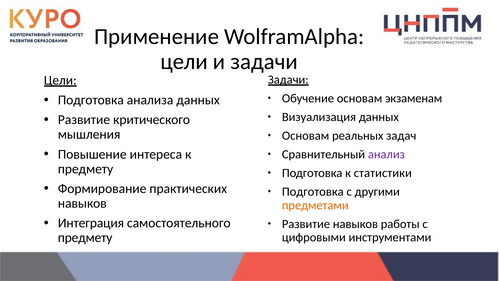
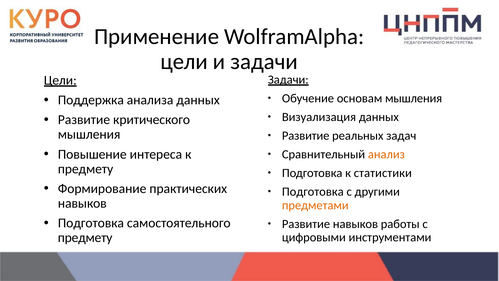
Подготовка: Подготовка -> Поддержка (91, 100)
основам экзаменам: экзаменам -> мышления (414, 98)
Основам: Основам -> Развитие (306, 136)
анализ colour: purple -> orange (386, 154)
Интеграция: Интеграция -> Подготовка (91, 223)
